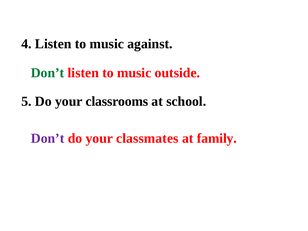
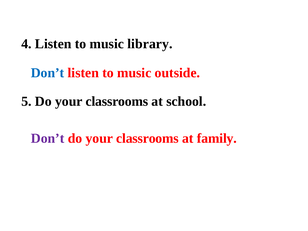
against: against -> library (150, 44)
Don’t colour: green -> blue (48, 73)
classmates: classmates -> classrooms (147, 138)
